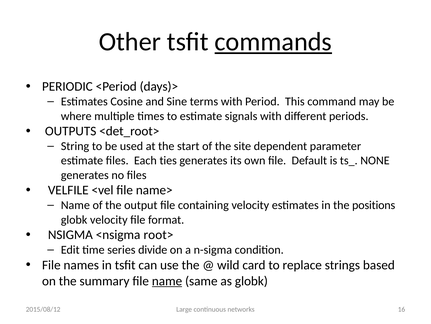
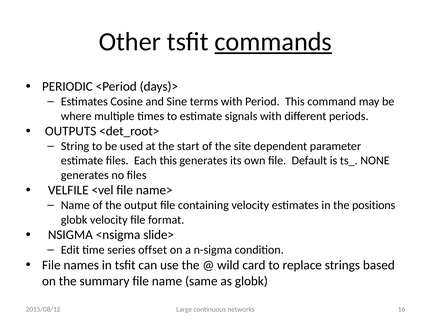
Each ties: ties -> this (168, 160)
root>: root> -> slide> (159, 234)
divide: divide -> offset (153, 249)
name underline: present -> none (167, 280)
